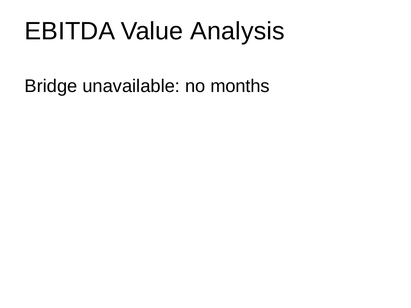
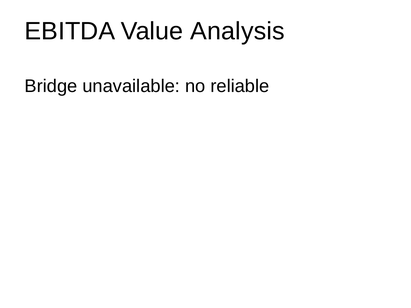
months: months -> reliable (240, 86)
